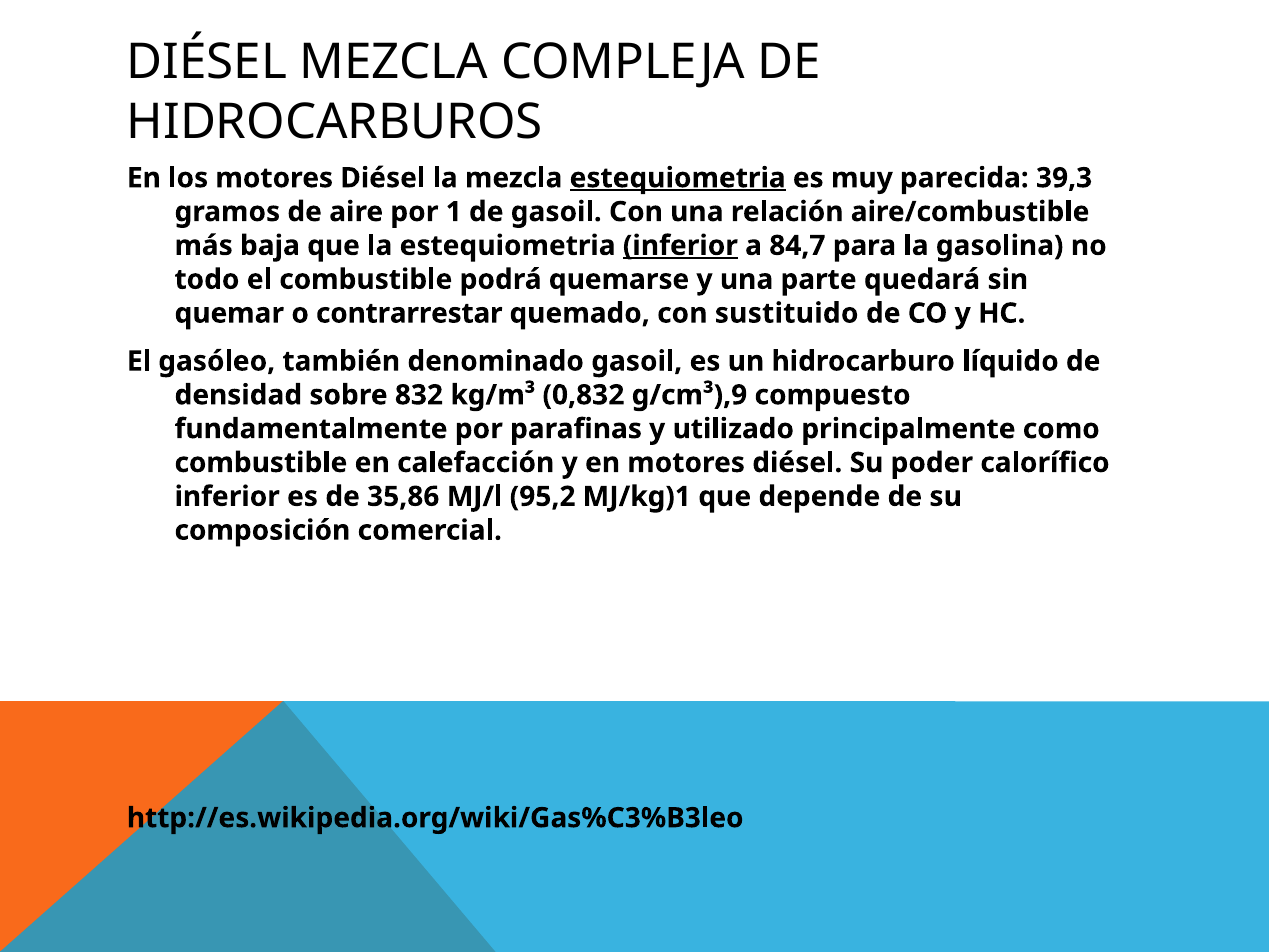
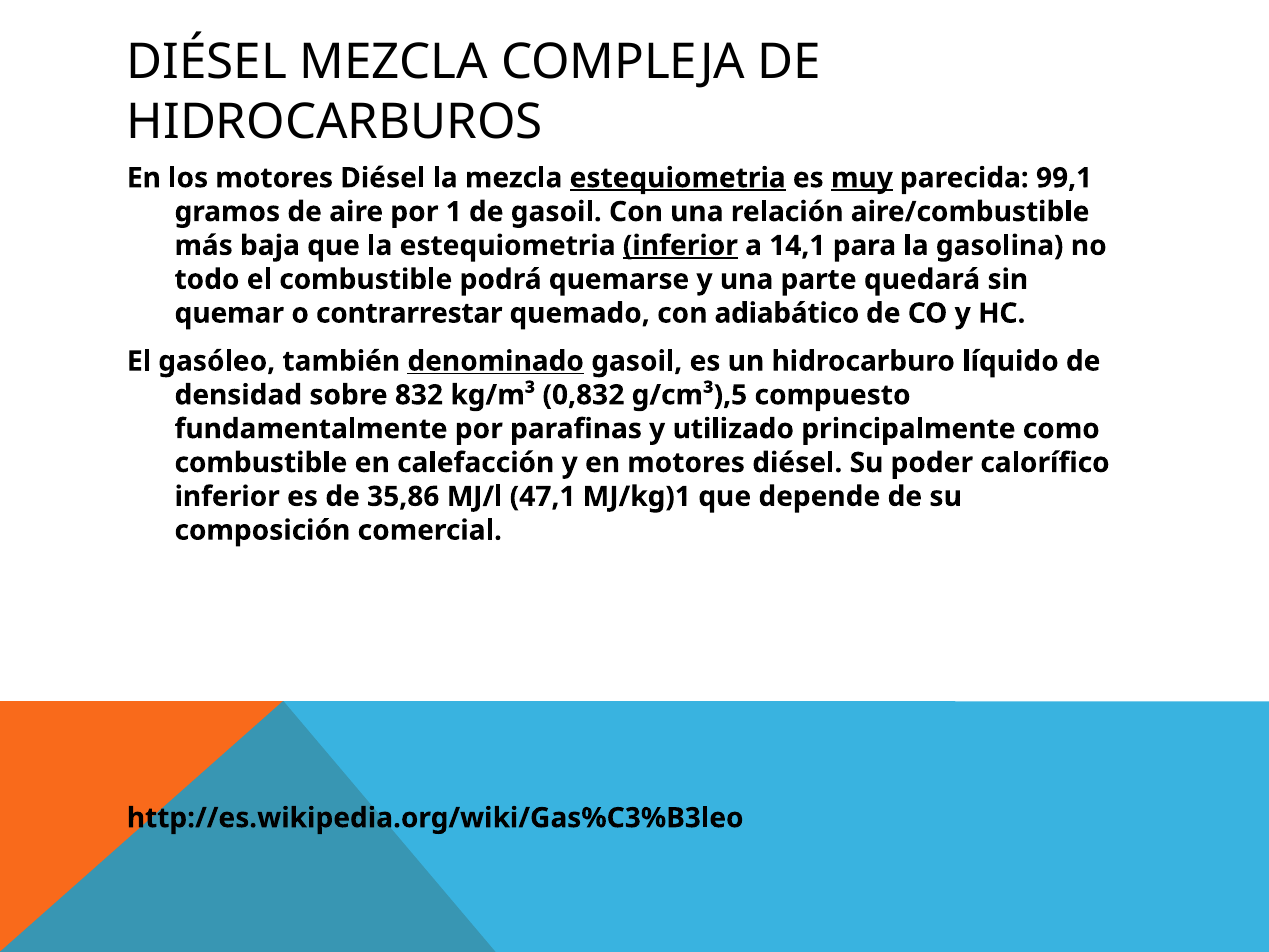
muy underline: none -> present (862, 178)
39,3: 39,3 -> 99,1 (1064, 178)
84,7: 84,7 -> 14,1 (797, 246)
sustituido: sustituido -> adiabático (787, 313)
denominado underline: none -> present (496, 361)
g/cm³),9: g/cm³),9 -> g/cm³),5 (689, 395)
95,2: 95,2 -> 47,1 (543, 496)
